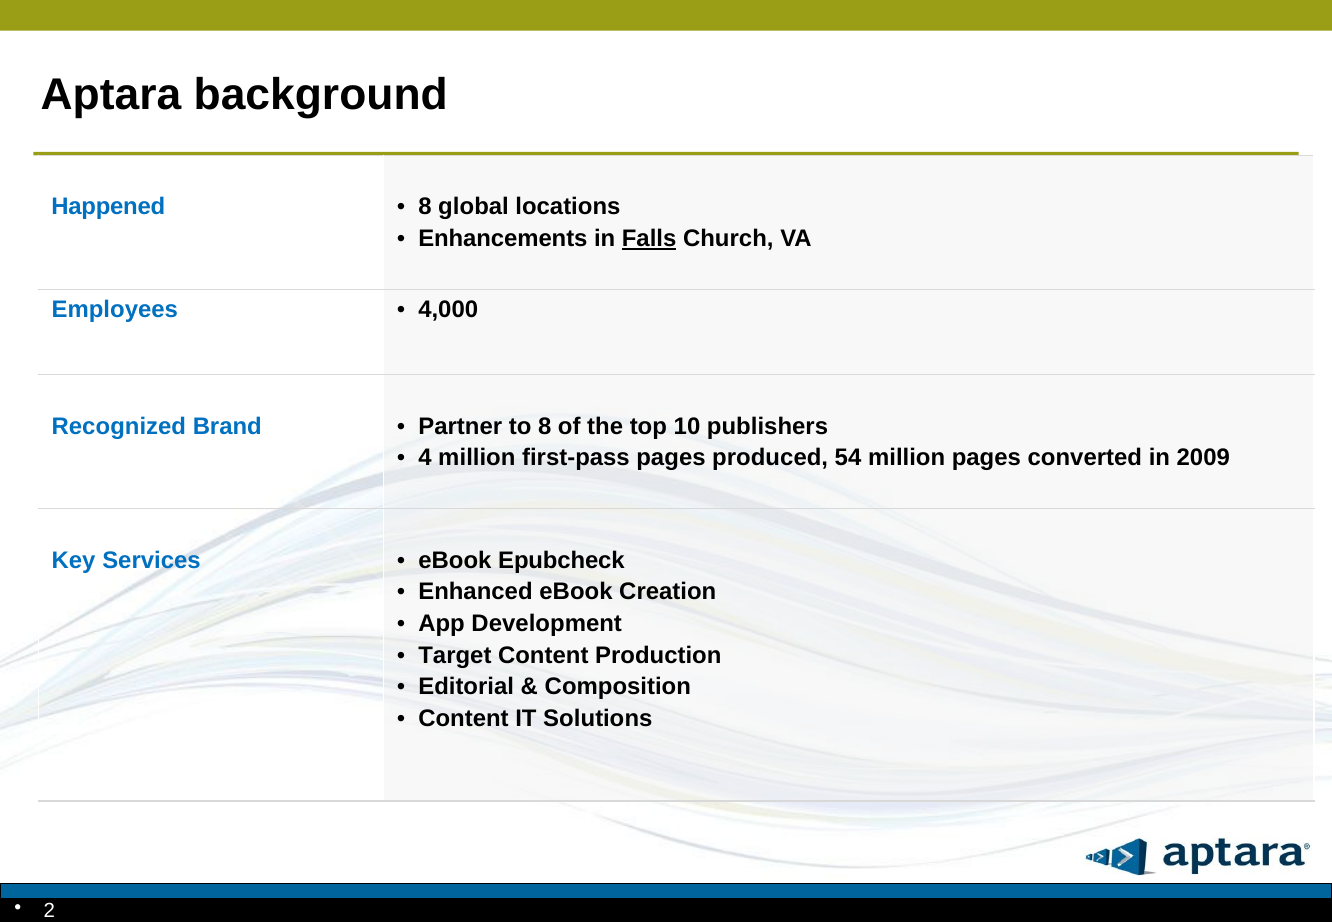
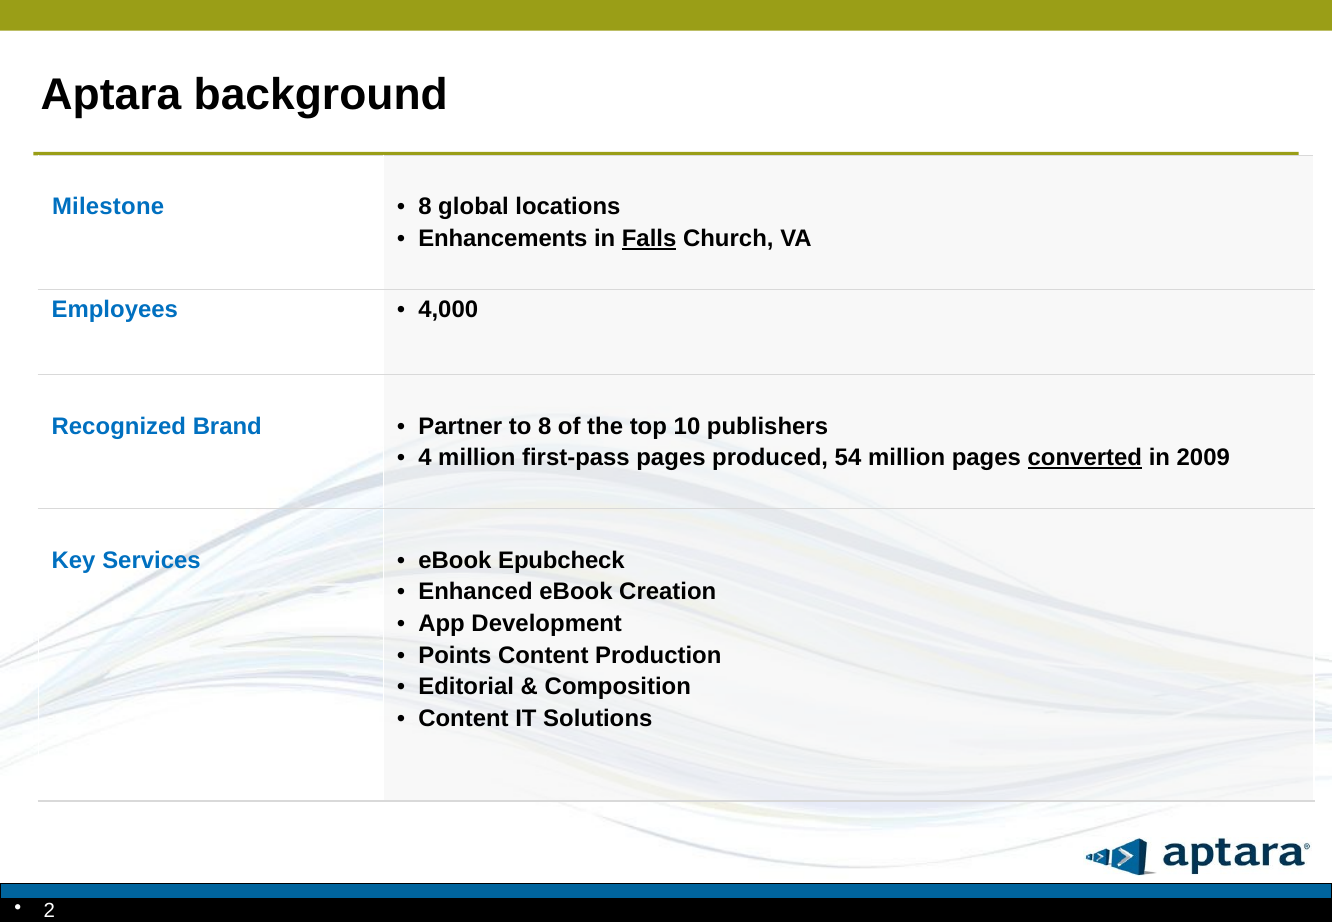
Happened: Happened -> Milestone (108, 207)
converted underline: none -> present (1085, 458)
Target: Target -> Points (455, 655)
